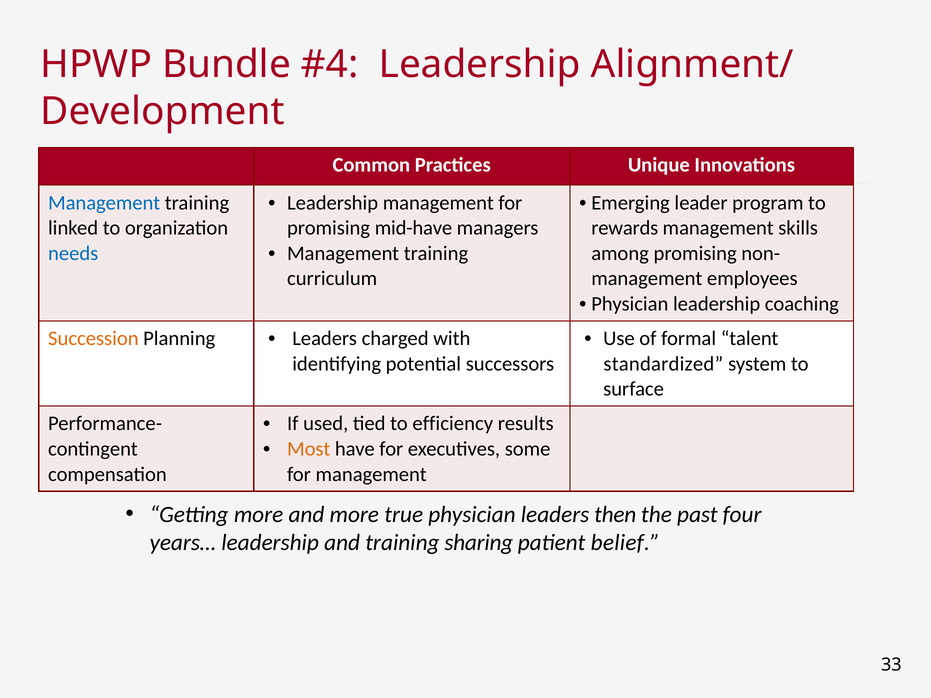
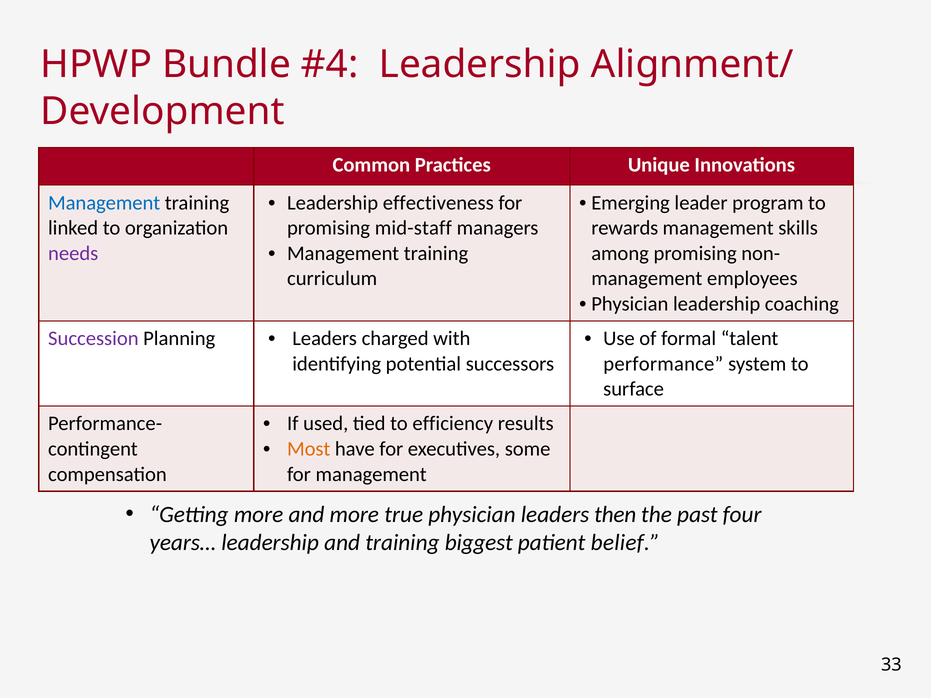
Leadership management: management -> effectiveness (438, 203)
mid-have: mid-have -> mid-staff (413, 228)
needs colour: blue -> purple (73, 253)
Succession colour: orange -> purple (93, 339)
standardized: standardized -> performance (663, 364)
sharing: sharing -> biggest (479, 543)
